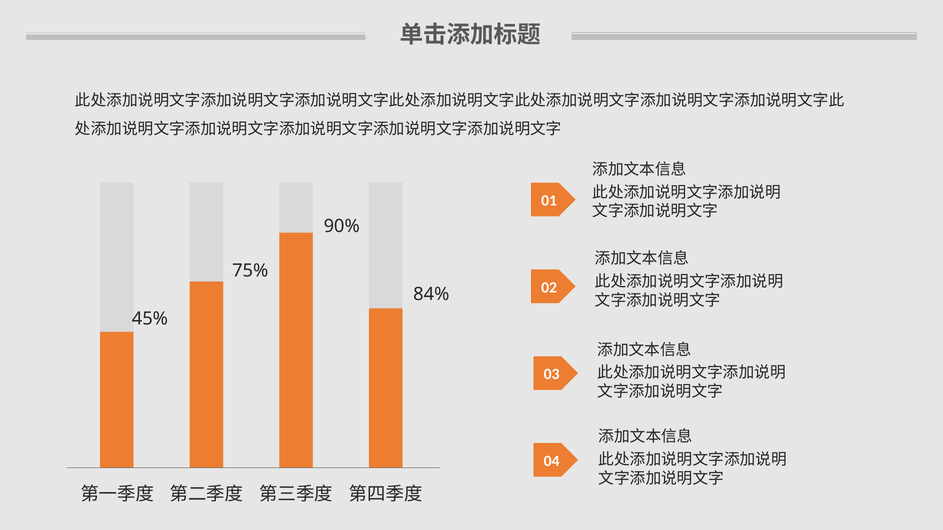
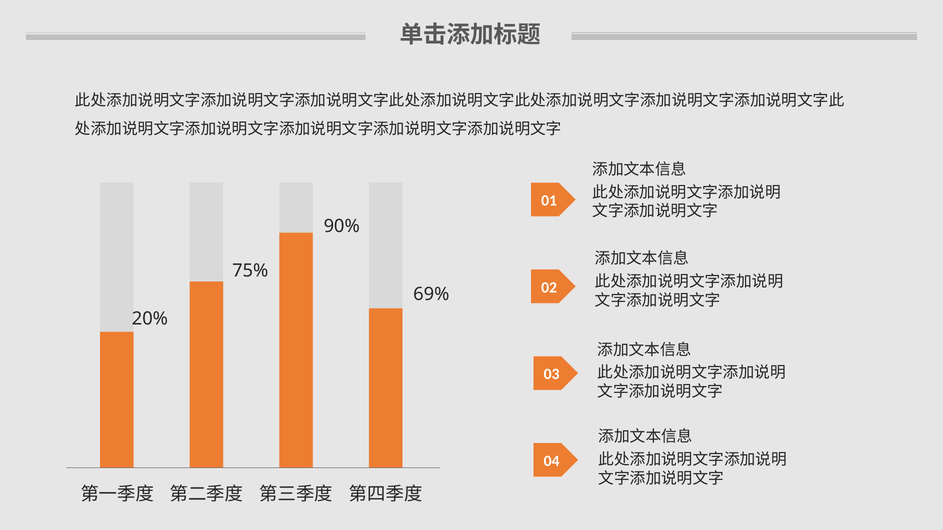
84%: 84% -> 69% (431, 295)
45%: 45% -> 20% (150, 319)
